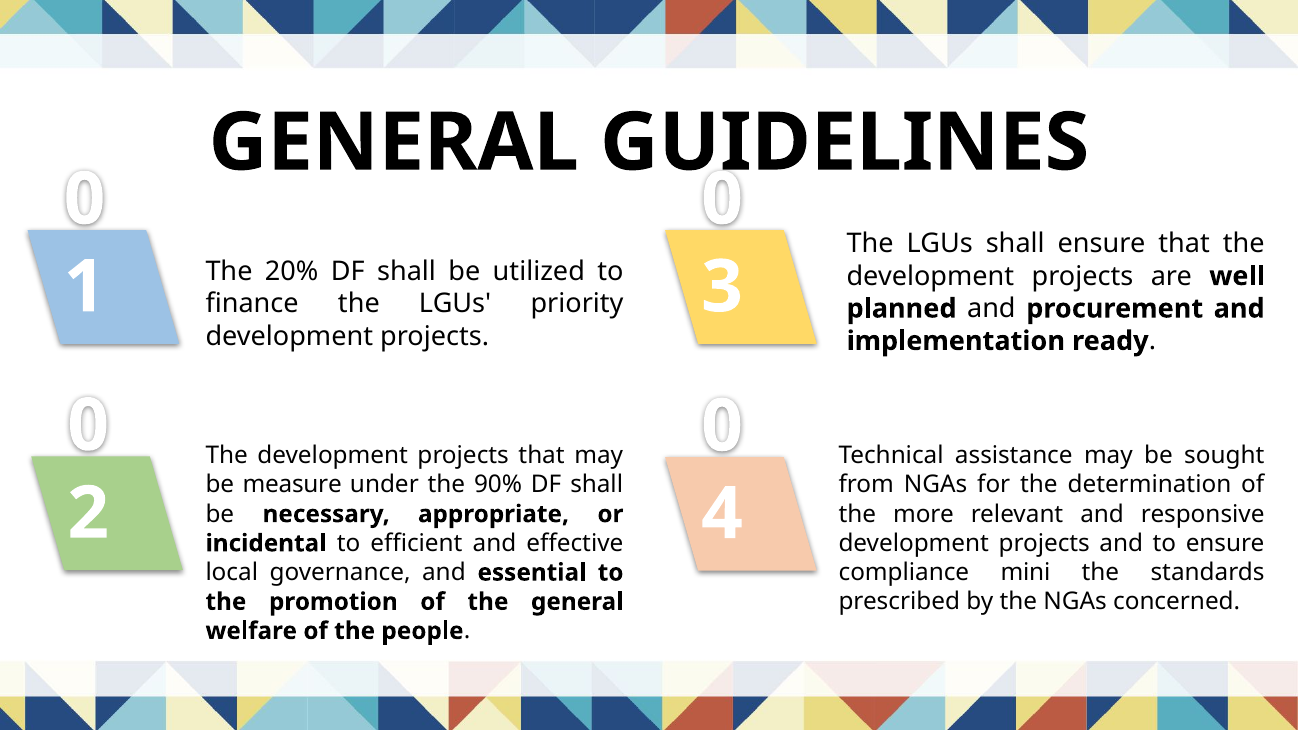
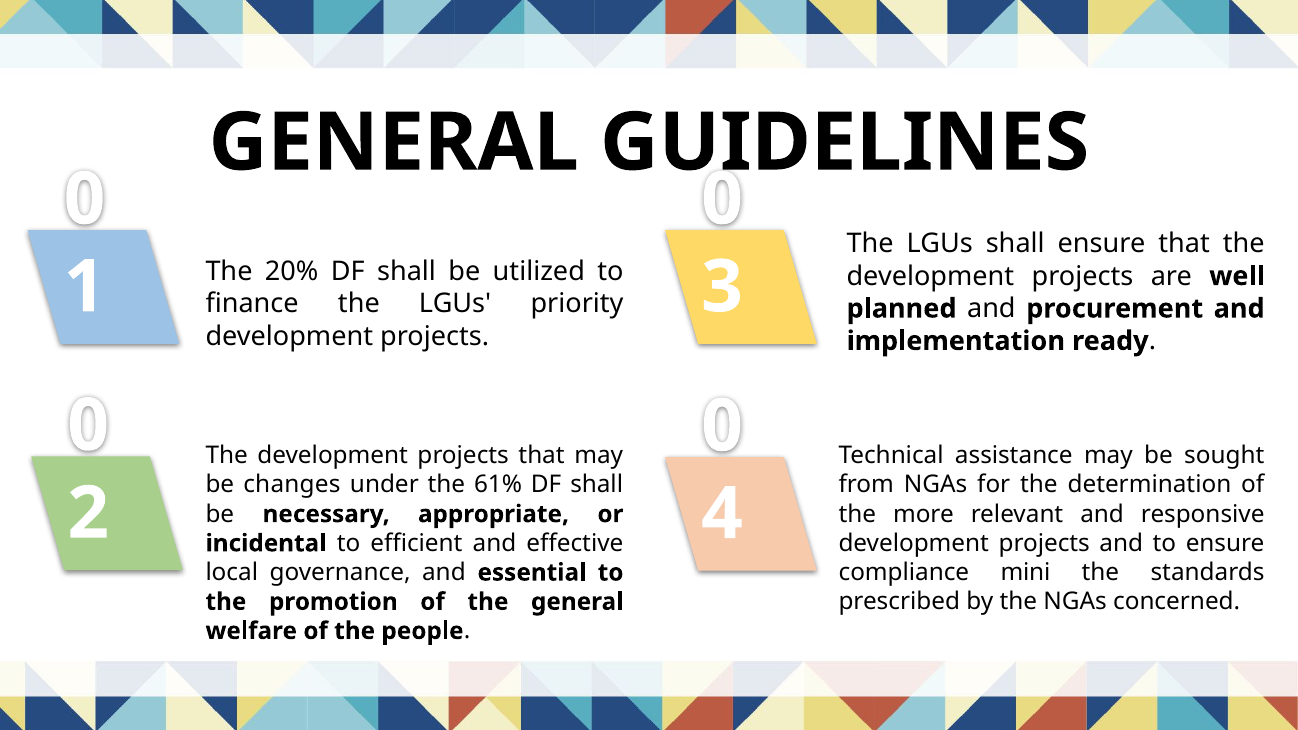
measure: measure -> changes (292, 485)
90%: 90% -> 61% (498, 485)
